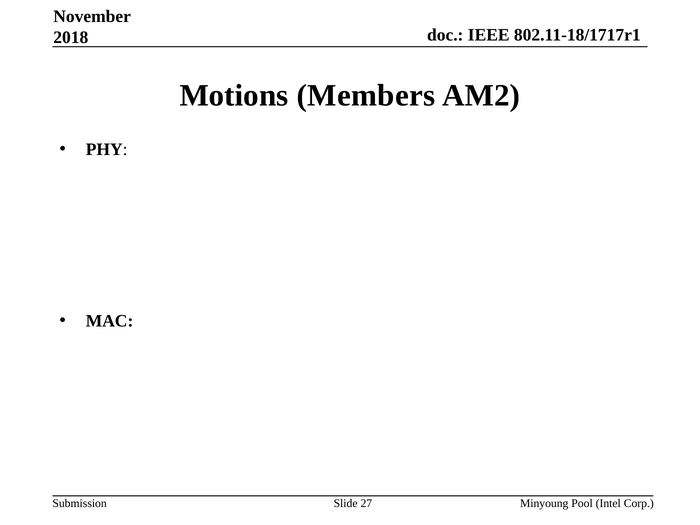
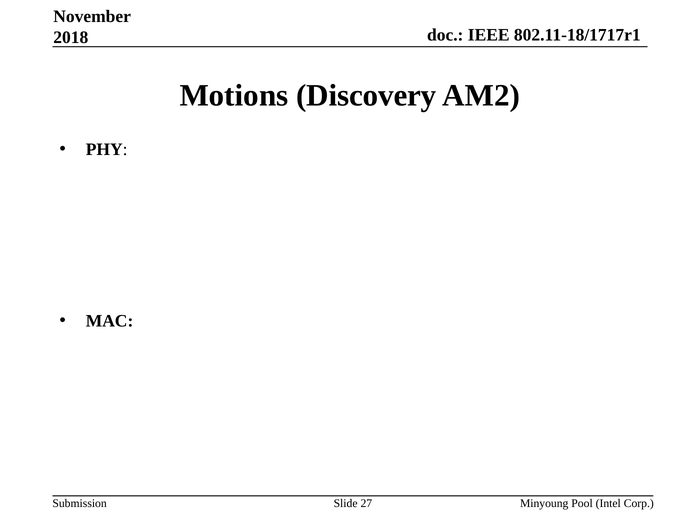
Members: Members -> Discovery (366, 95)
